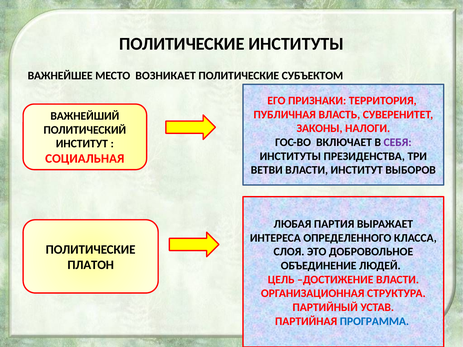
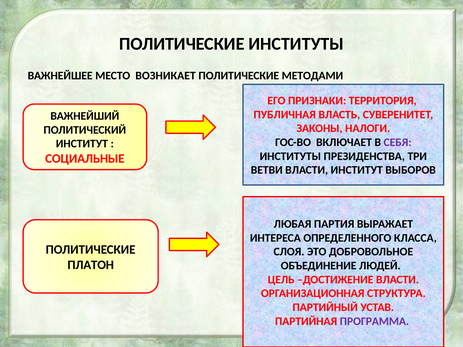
СУБЪЕКТОМ: СУБЪЕКТОМ -> МЕТОДАМИ (312, 76)
СОЦИАЛЬНАЯ: СОЦИАЛЬНАЯ -> СОЦИАЛЬНЫЕ (85, 159)
ПРОГРАММА colour: blue -> purple (374, 321)
